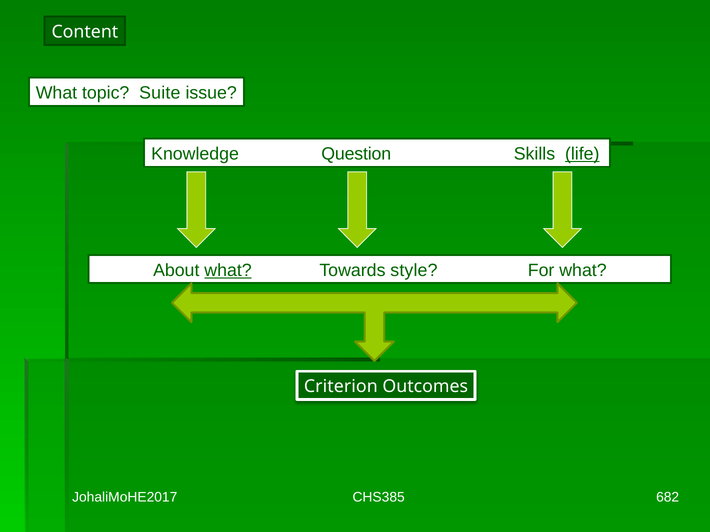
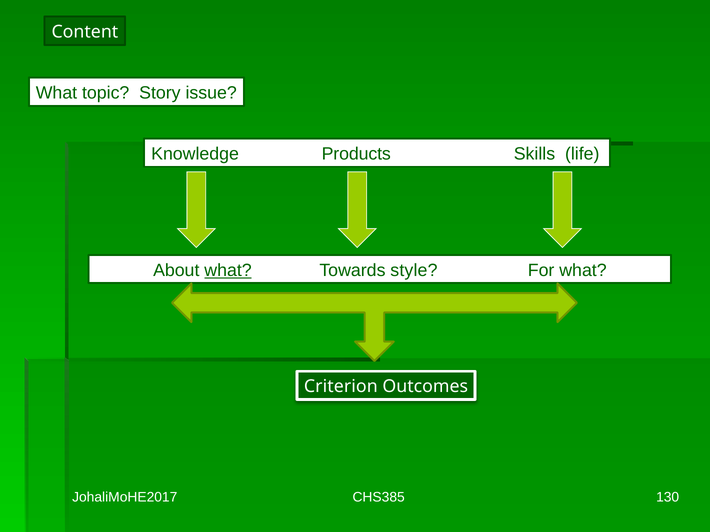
Suite: Suite -> Story (160, 93)
Question: Question -> Products (356, 154)
life underline: present -> none (582, 154)
682: 682 -> 130 (668, 498)
